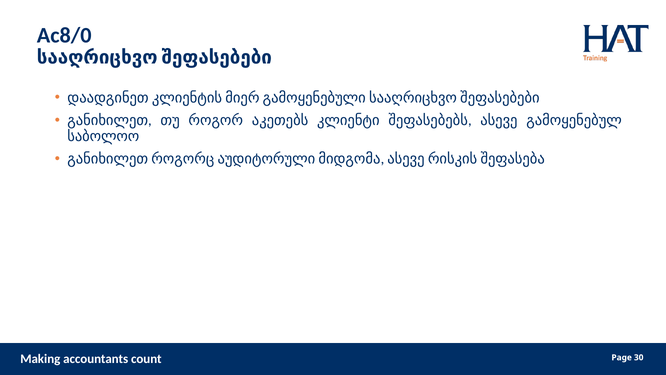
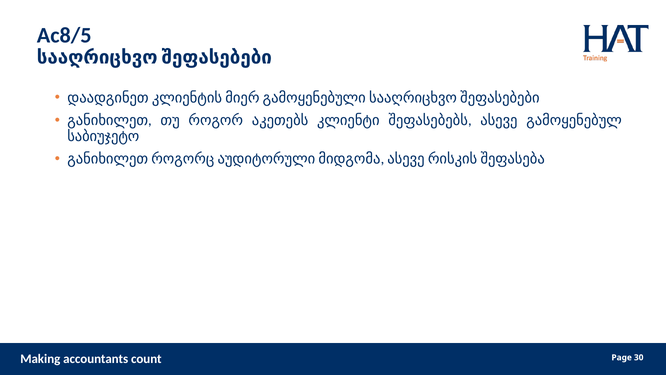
Ac8/0: Ac8/0 -> Ac8/5 (64, 35)
საბოლოო: საბოლოო -> საბიუჯეტო (103, 136)
